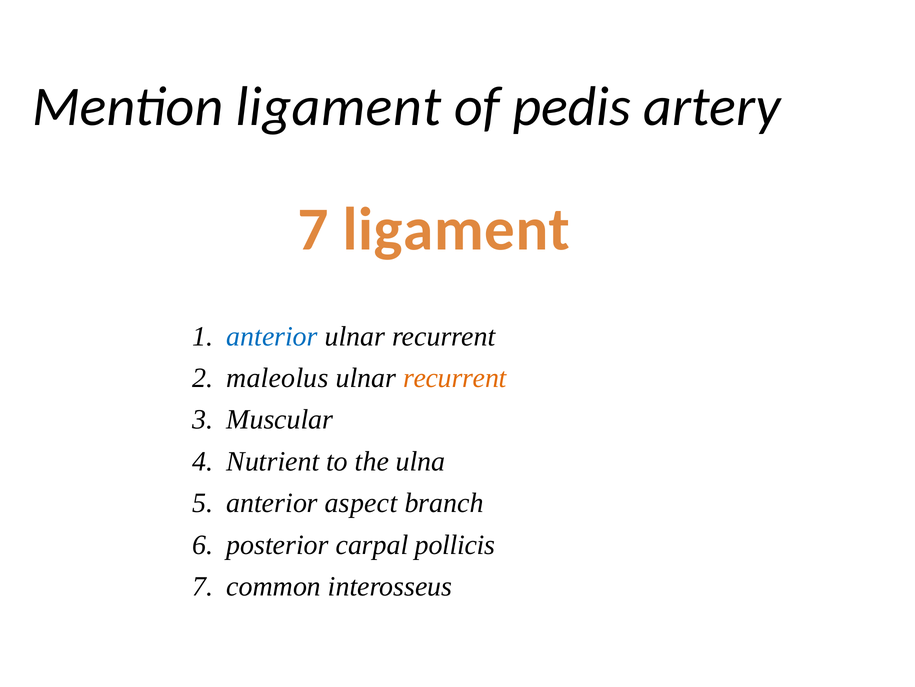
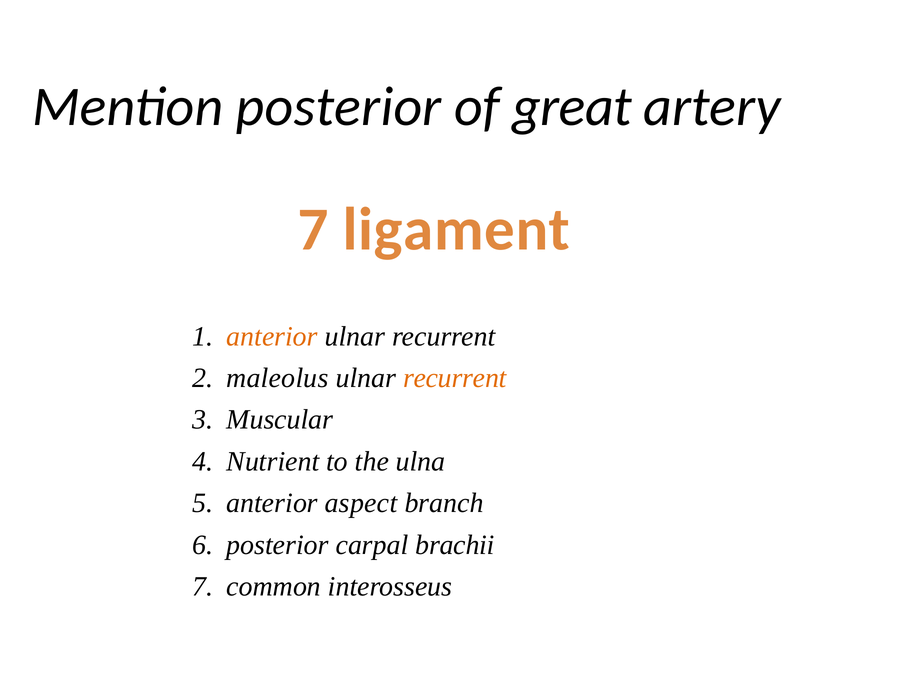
Mention ligament: ligament -> posterior (339, 107)
pedis: pedis -> great (572, 107)
anterior colour: blue -> orange (272, 336)
pollicis: pollicis -> brachii (455, 544)
